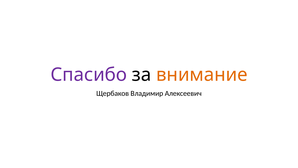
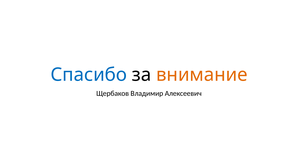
Спасибо colour: purple -> blue (89, 74)
